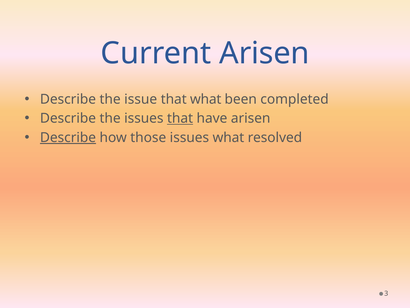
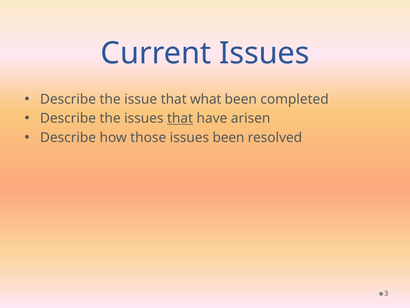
Current Arisen: Arisen -> Issues (264, 53)
Describe underline: present -> none (68, 137)
issues what: what -> been (228, 137)
